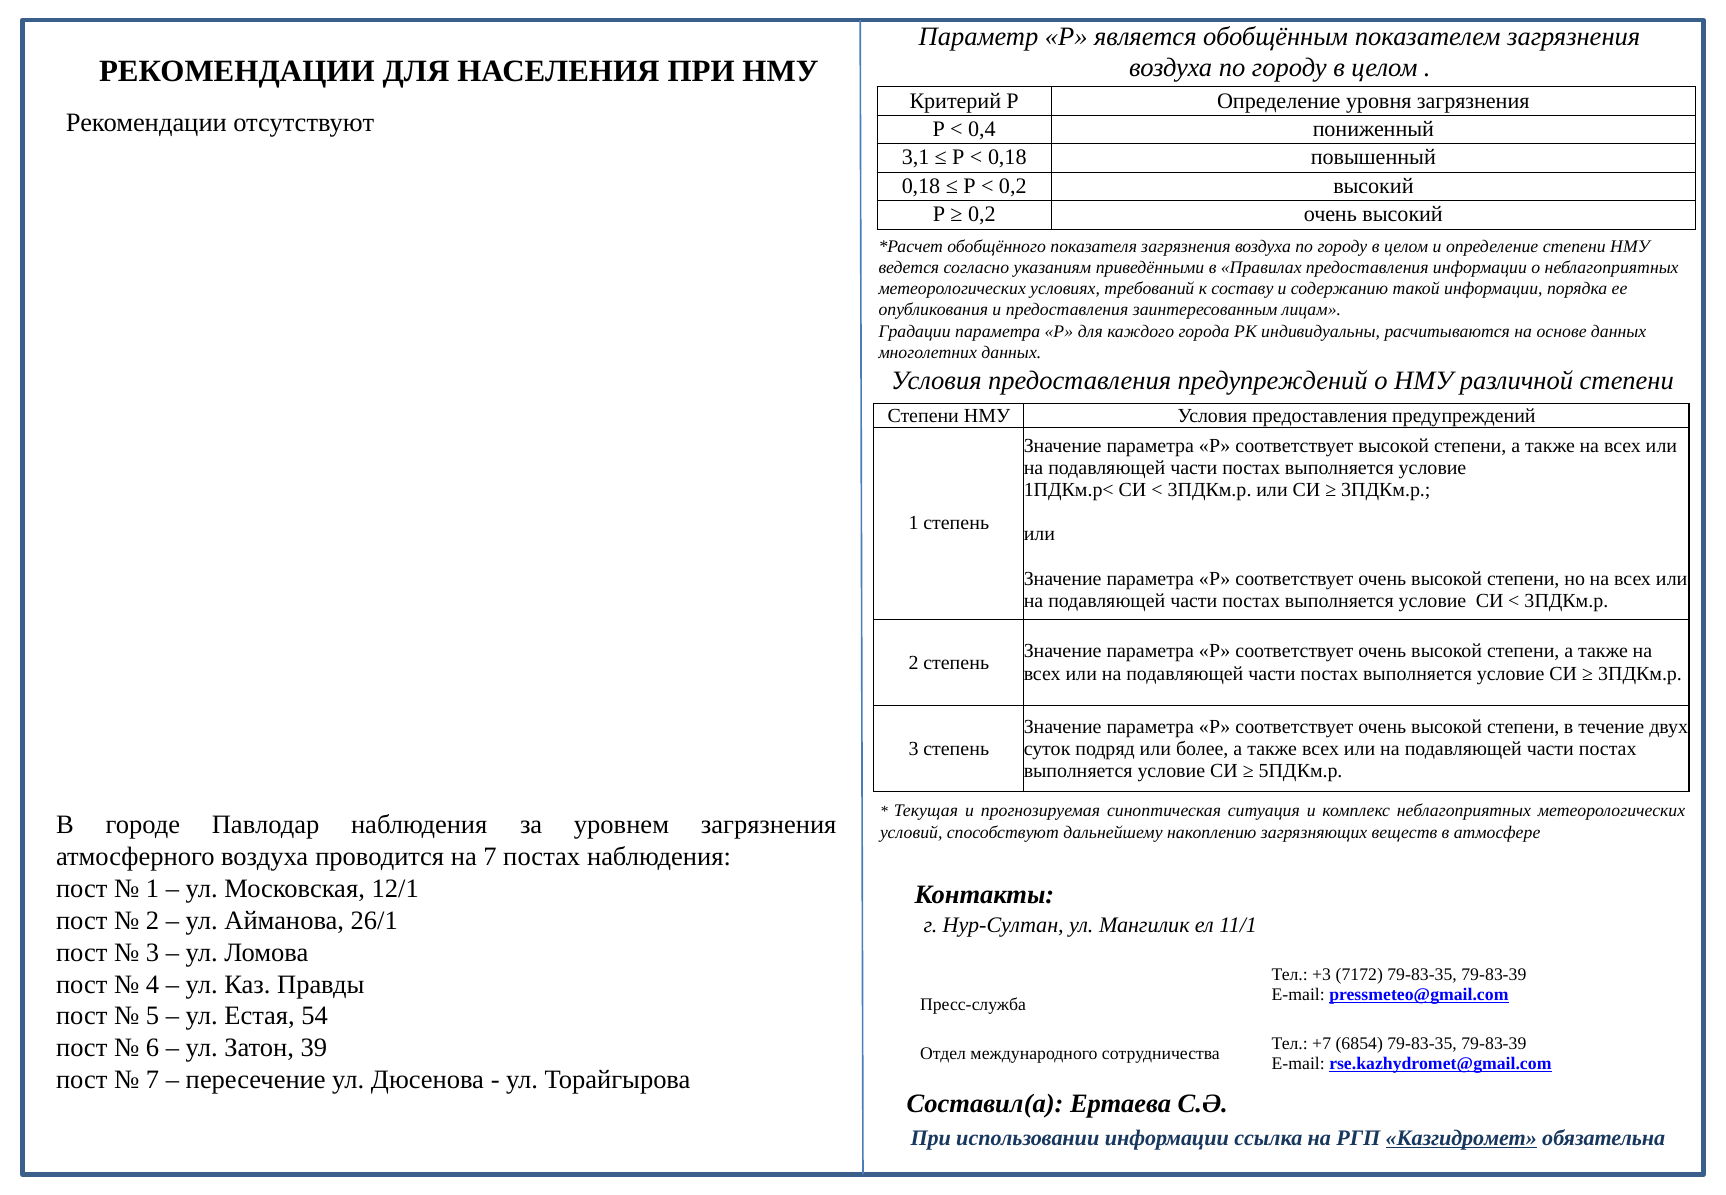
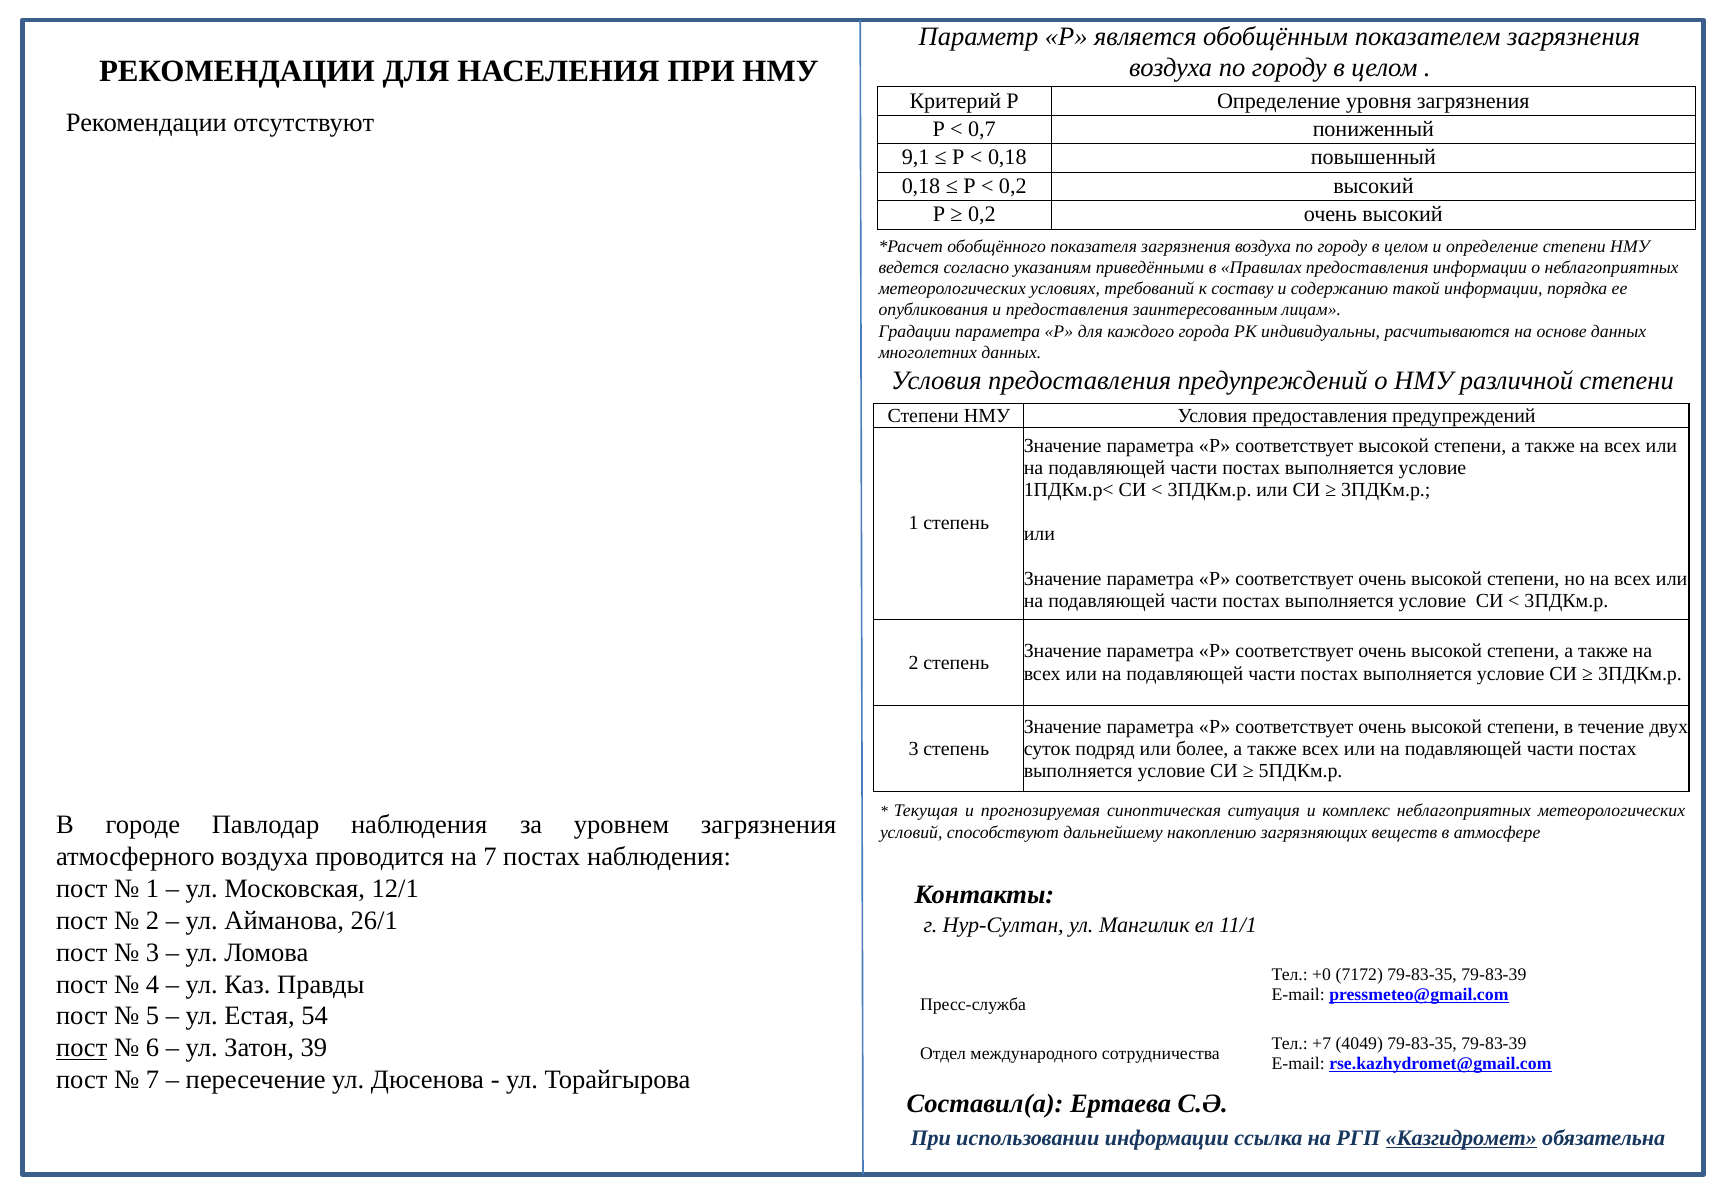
0,4: 0,4 -> 0,7 (982, 129)
3,1: 3,1 -> 9,1 (916, 158)
+3: +3 -> +0 (1322, 975)
6854: 6854 -> 4049 (1359, 1044)
пост underline: none -> present (82, 1048)
